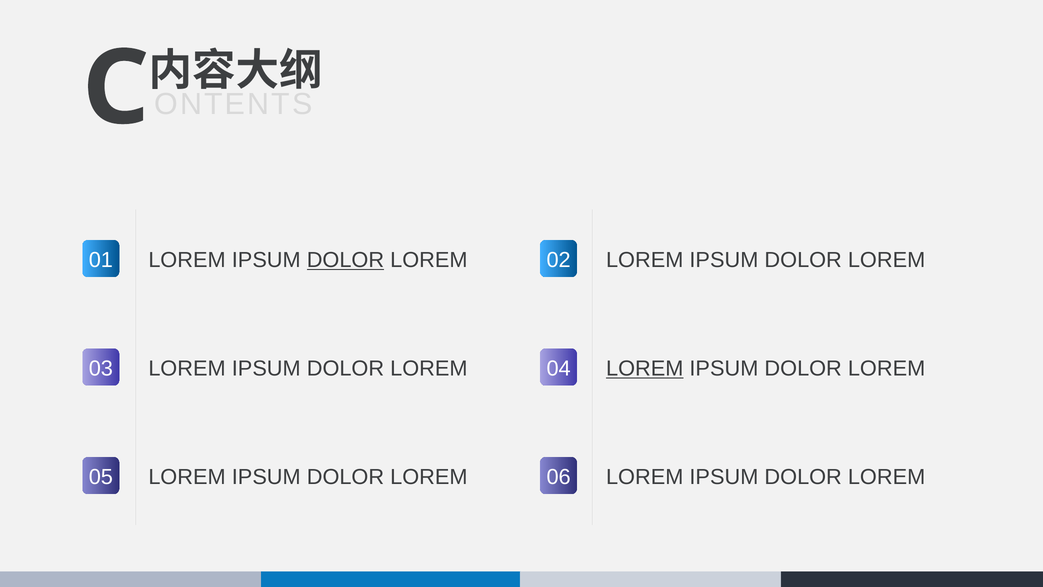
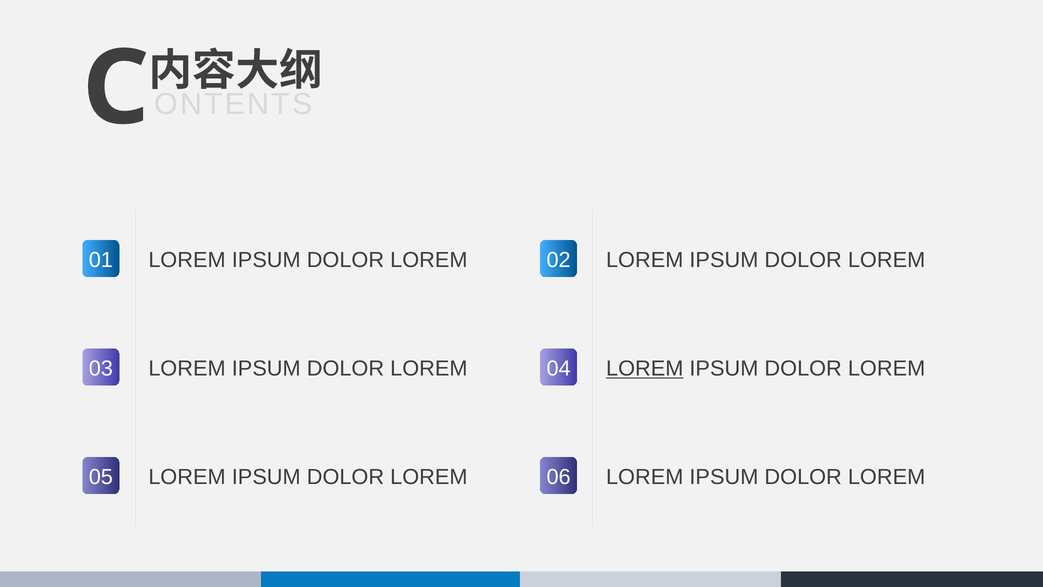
DOLOR underline: present -> none (345, 260)
